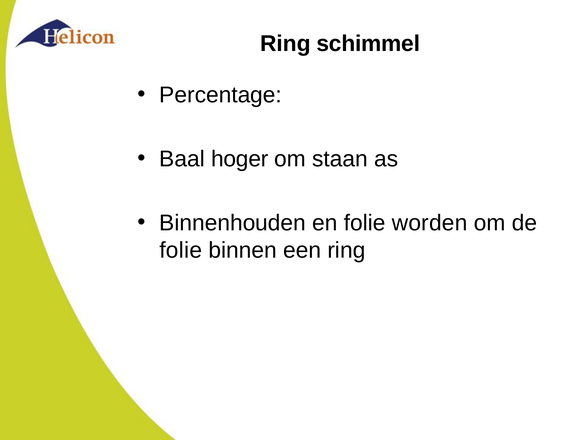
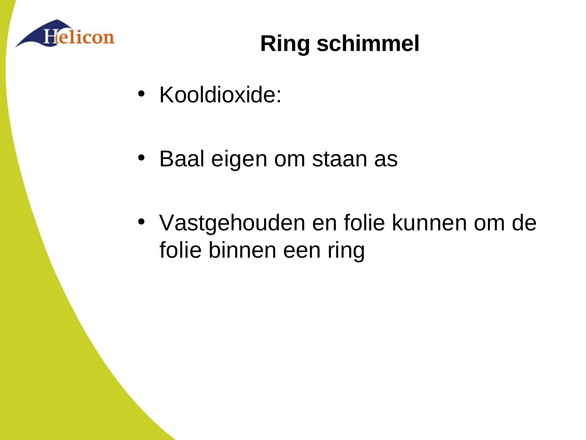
Percentage: Percentage -> Kooldioxide (221, 95)
hoger: hoger -> eigen (239, 159)
Binnenhouden: Binnenhouden -> Vastgehouden (233, 223)
worden: worden -> kunnen (430, 223)
